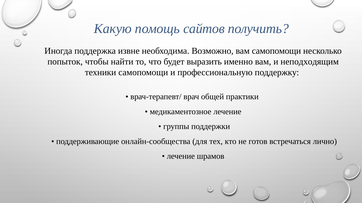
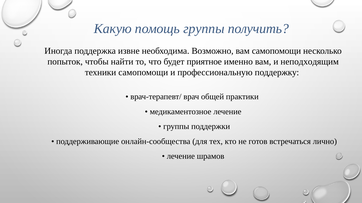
помощь сайтов: сайтов -> группы (204, 29)
выразить: выразить -> приятное (204, 62)
